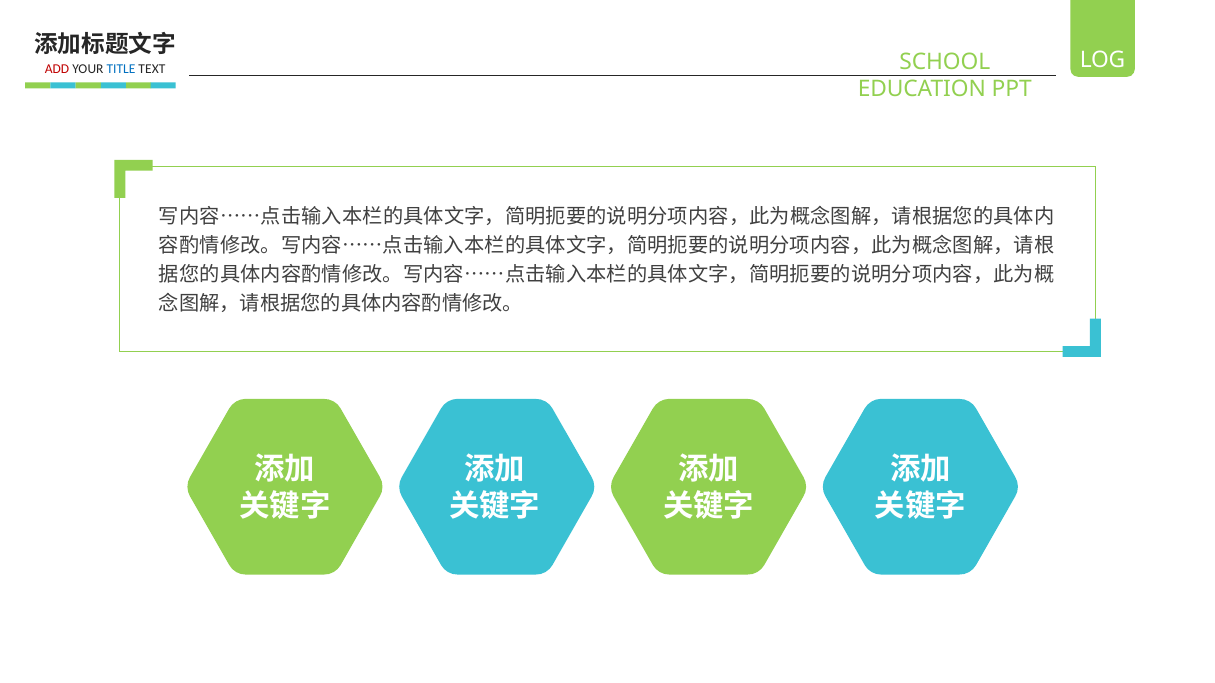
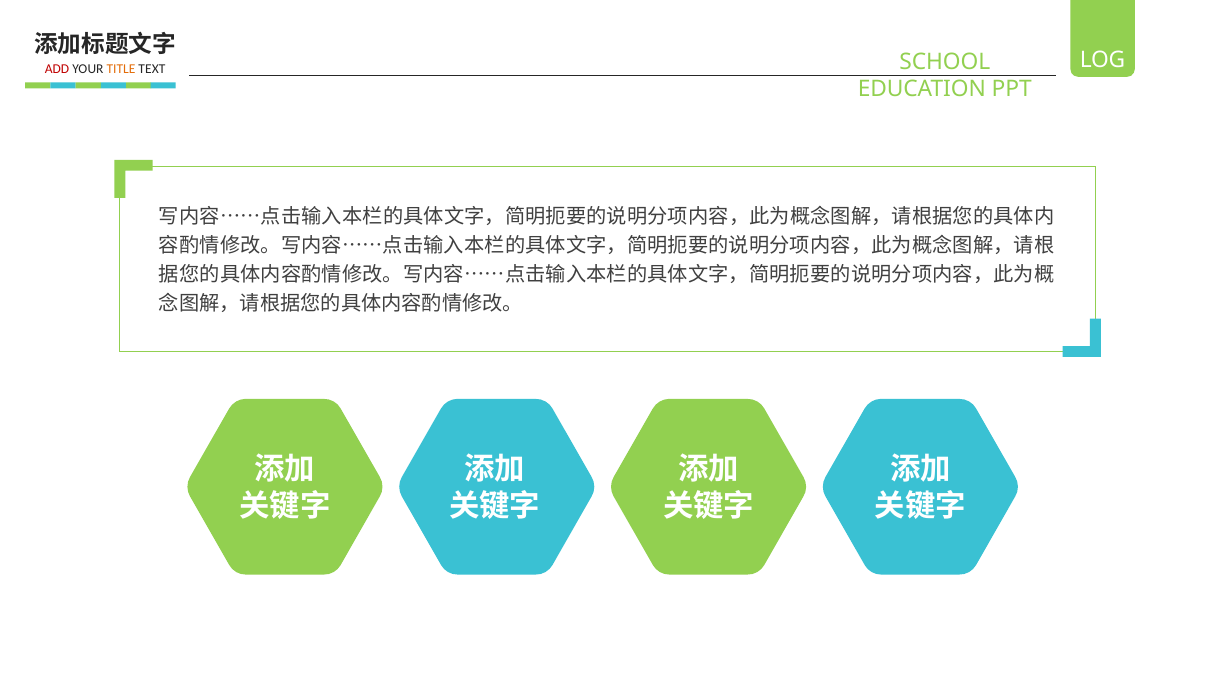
TITLE colour: blue -> orange (121, 69)
